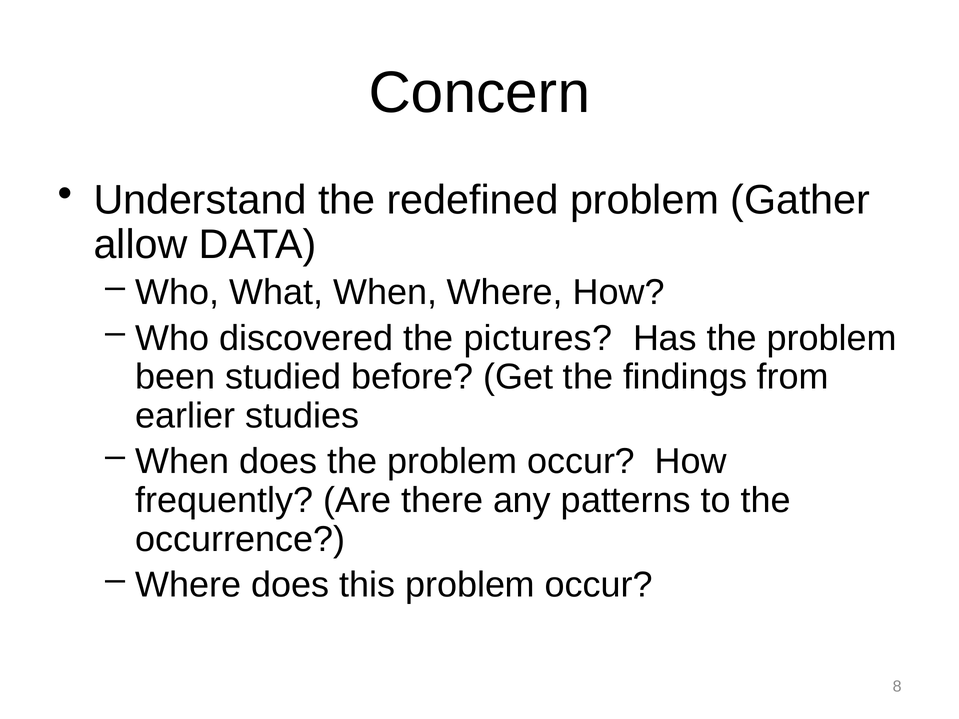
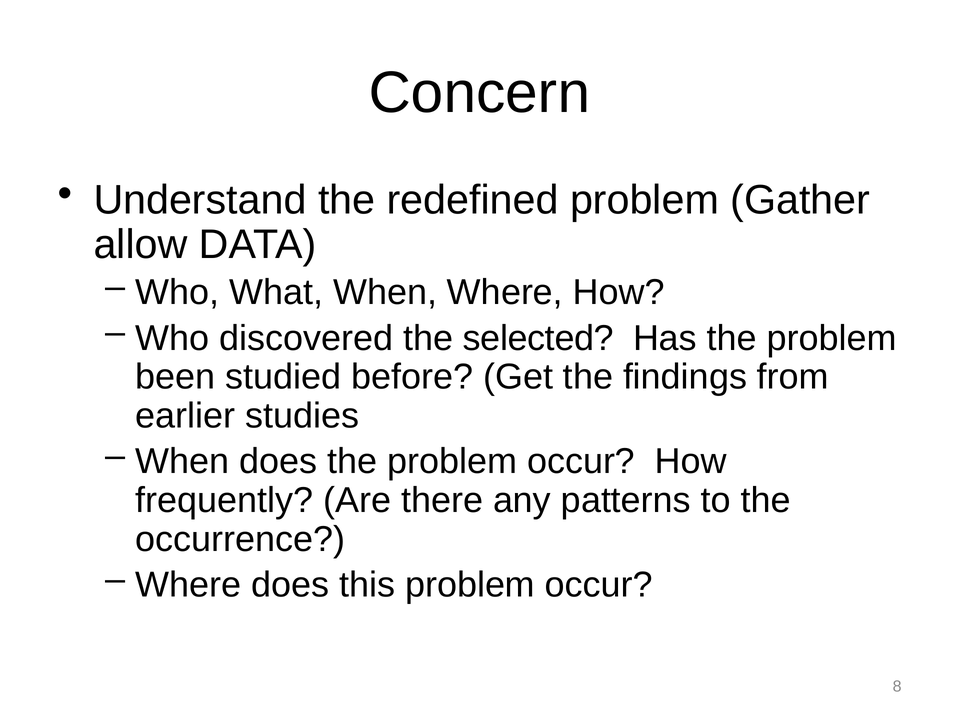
pictures: pictures -> selected (538, 338)
